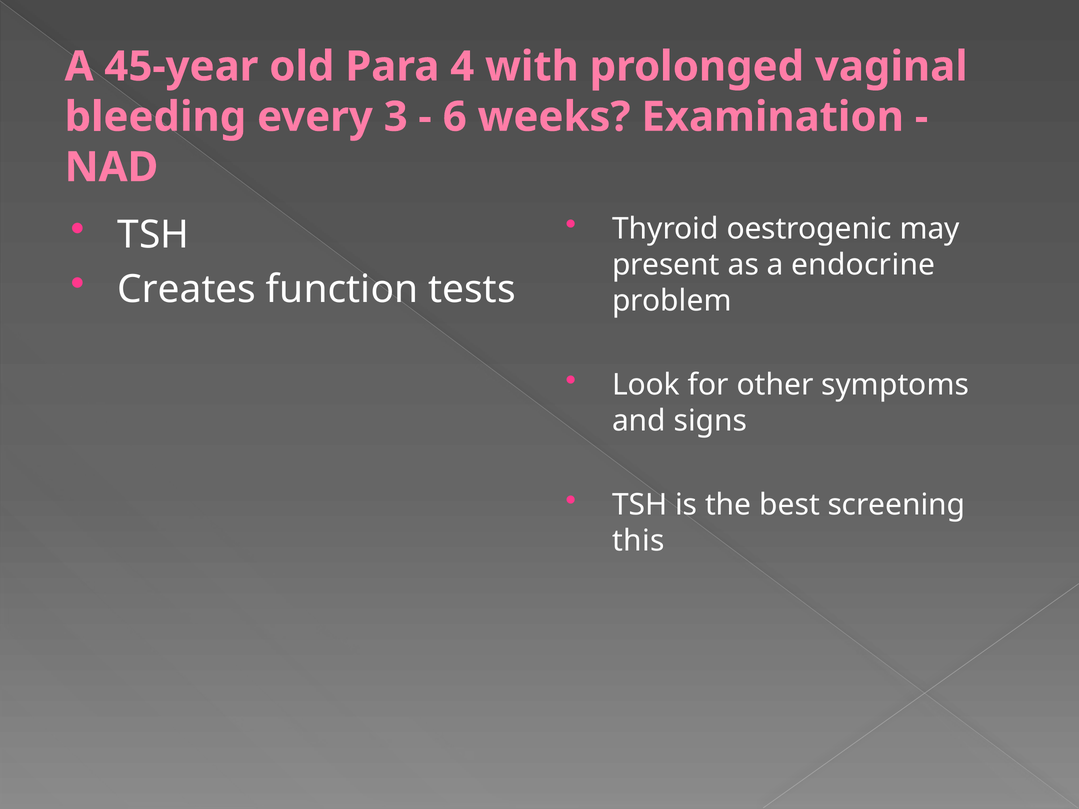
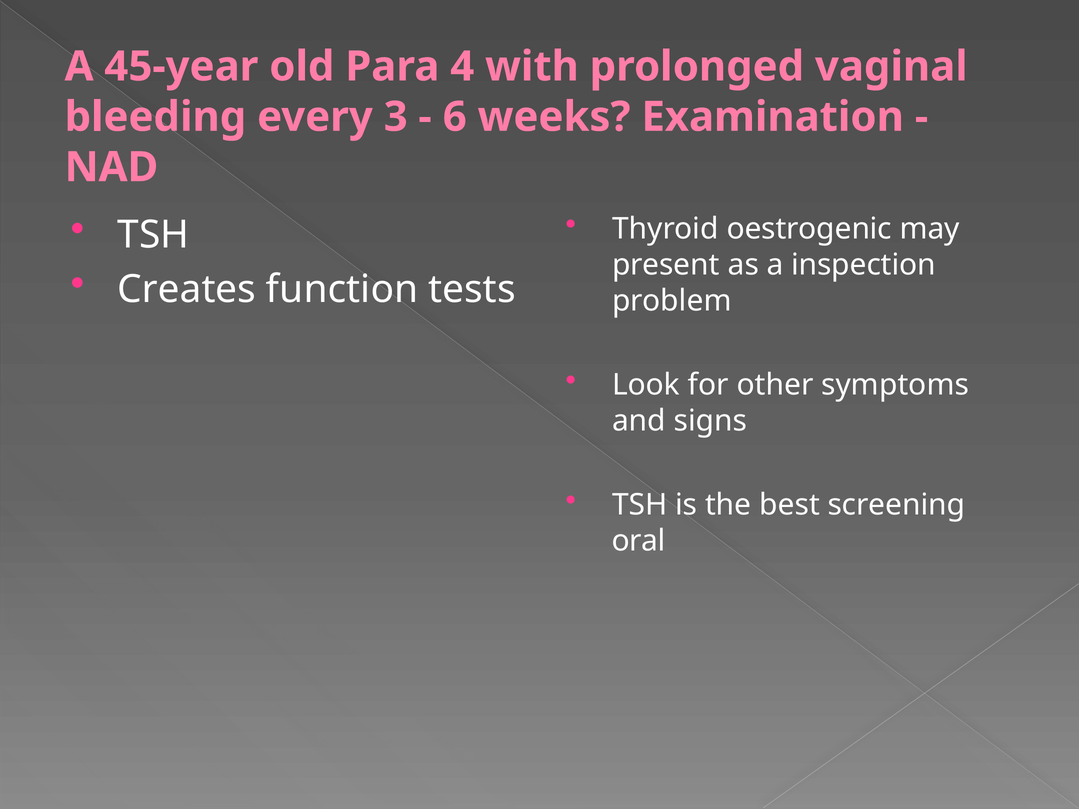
endocrine: endocrine -> inspection (863, 265)
this: this -> oral (639, 541)
